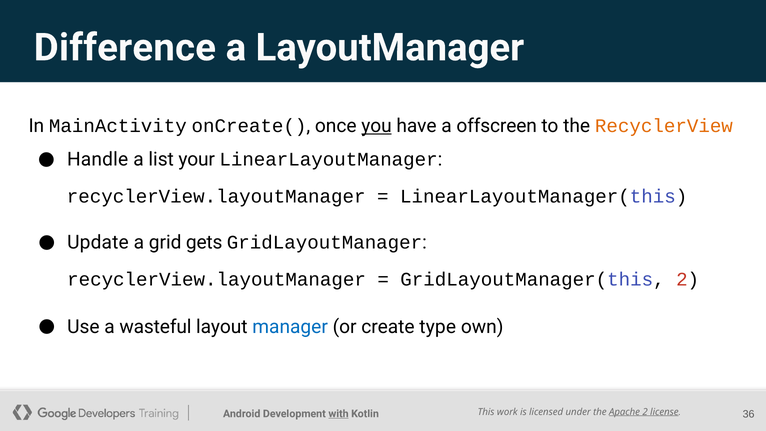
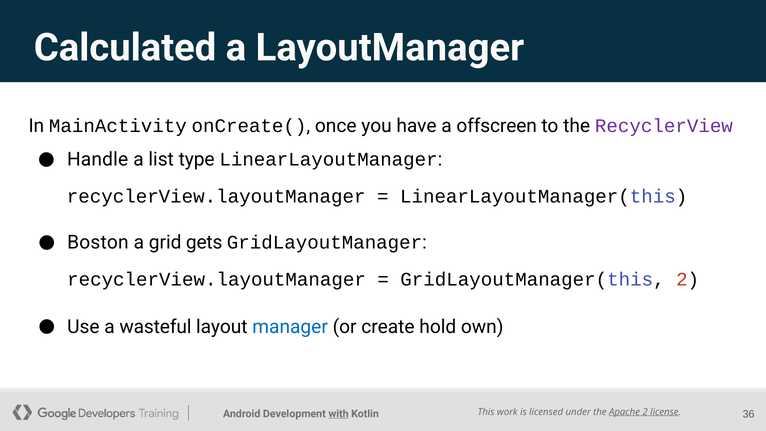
Difference: Difference -> Calculated (125, 48)
you underline: present -> none (377, 126)
RecyclerView colour: orange -> purple (664, 126)
your: your -> type (197, 159)
Update: Update -> Boston (98, 242)
type: type -> hold (438, 327)
